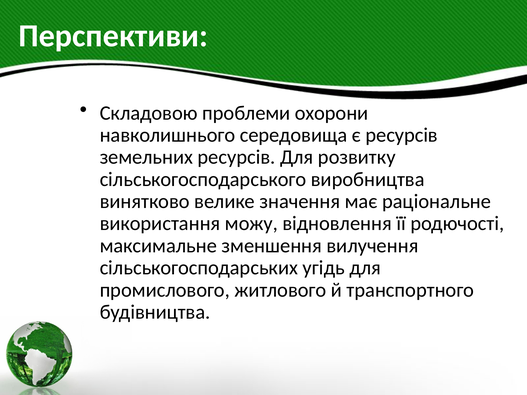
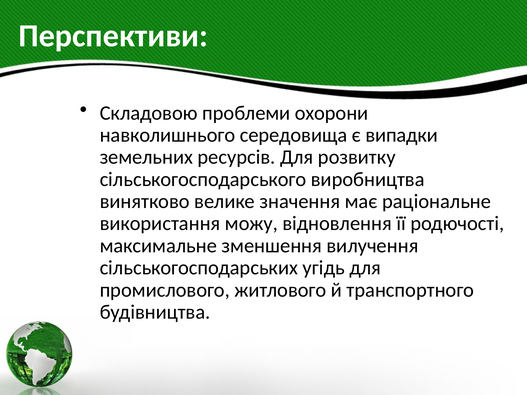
є ресурсів: ресурсів -> випадки (402, 135)
